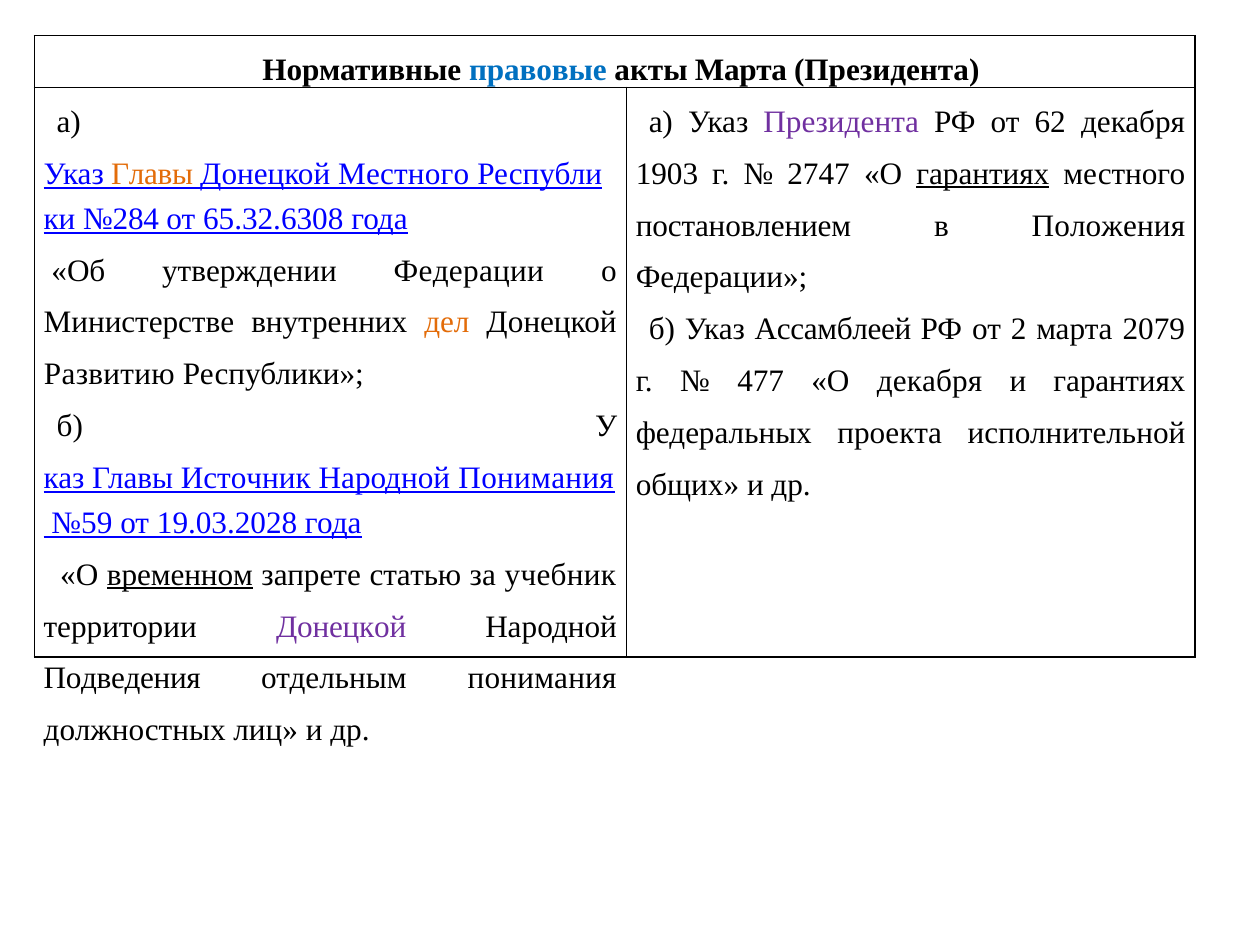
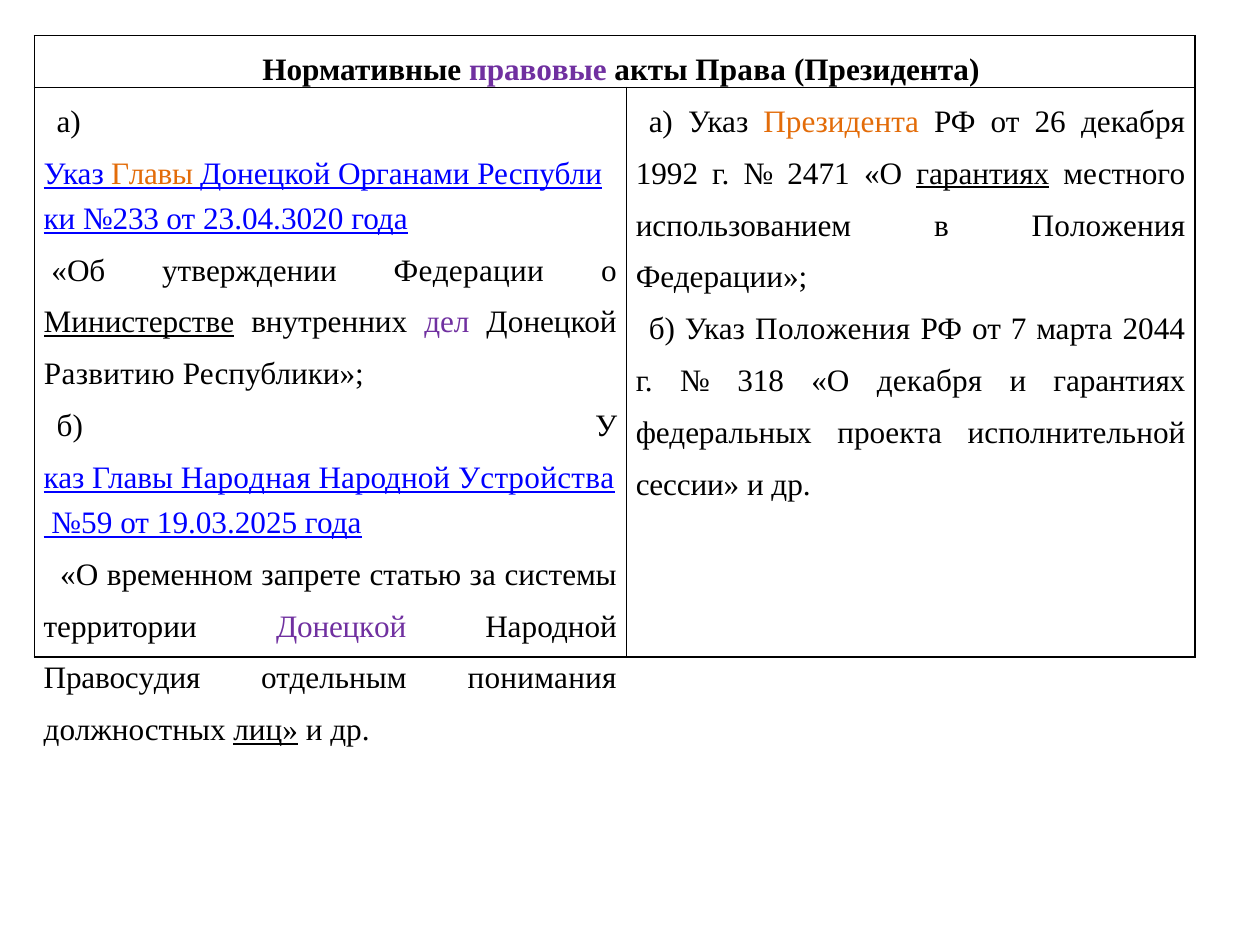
правовые colour: blue -> purple (538, 70)
акты Марта: Марта -> Права (741, 70)
Президента colour: purple -> orange (841, 122)
62: 62 -> 26 (1050, 122)
Донецкой Местного: Местного -> Органами (404, 174)
1903: 1903 -> 1992 (667, 174)
2747: 2747 -> 2471 (819, 174)
№284: №284 -> №233 (121, 219)
65.32.6308: 65.32.6308 -> 23.04.3020 (273, 219)
постановлением: постановлением -> использованием (743, 226)
Министерстве underline: none -> present (139, 323)
дел colour: orange -> purple (447, 323)
Указ Ассамблеей: Ассамблеей -> Положения (833, 330)
2: 2 -> 7 (1019, 330)
2079: 2079 -> 2044 (1154, 330)
477: 477 -> 318 (761, 381)
Источник: Источник -> Народная (246, 478)
Народной Понимания: Понимания -> Устройства (536, 478)
общих: общих -> сессии (688, 485)
19.03.2028: 19.03.2028 -> 19.03.2025 (227, 524)
временном underline: present -> none (180, 575)
учебник: учебник -> системы (561, 575)
Подведения: Подведения -> Правосудия (122, 679)
лиц underline: none -> present (266, 731)
